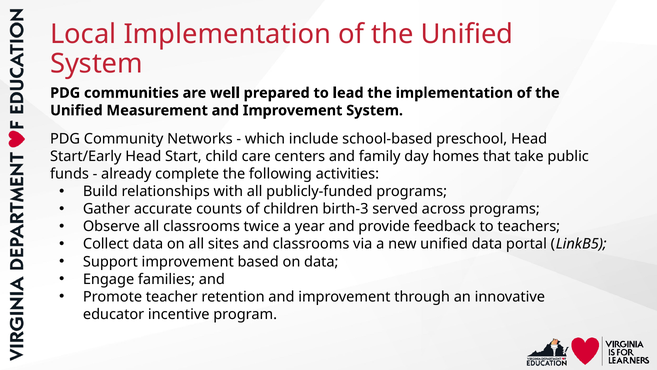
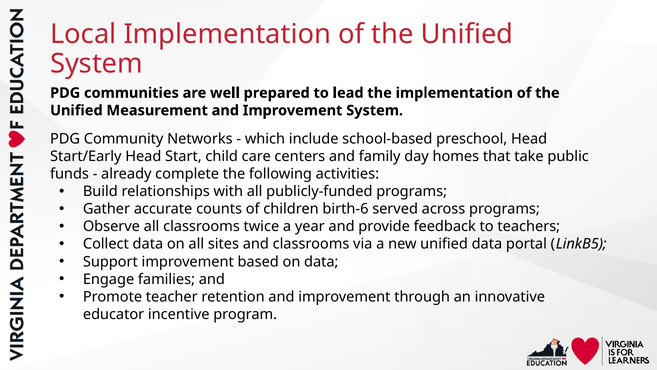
birth-3: birth-3 -> birth-6 (345, 209)
